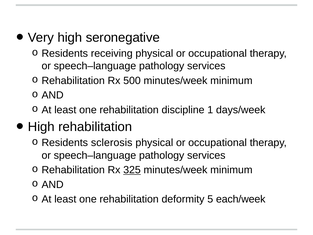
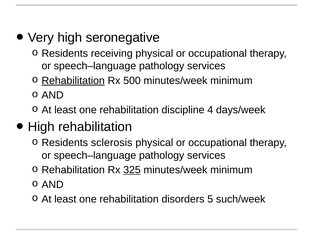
Rehabilitation underline: none -> present (73, 81)
1: 1 -> 4 (210, 110)
deformity: deformity -> disorders (183, 199)
each/week: each/week -> such/week (241, 199)
